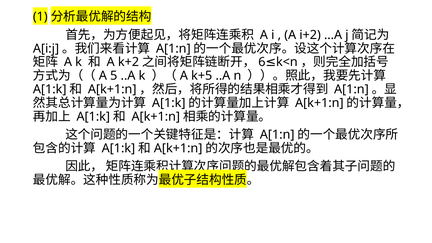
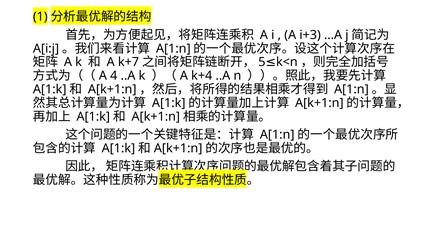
i+2: i+2 -> i+3 (310, 35)
k+2: k+2 -> k+7 (128, 62)
6: 6 -> 5 (262, 62)
5: 5 -> 4 (114, 76)
k+5: k+5 -> k+4 (202, 76)
